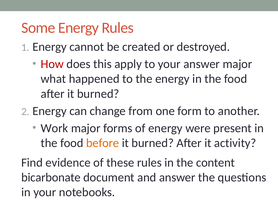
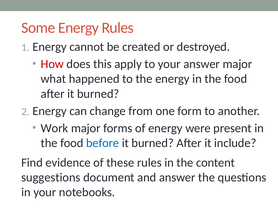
before colour: orange -> blue (103, 143)
activity: activity -> include (235, 143)
bicarbonate: bicarbonate -> suggestions (51, 177)
